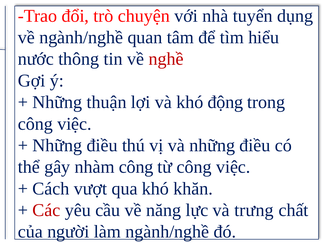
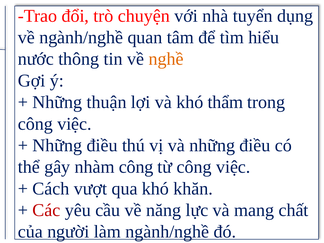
nghề colour: red -> orange (166, 59)
động: động -> thẩm (225, 102)
trưng: trưng -> mang (254, 210)
